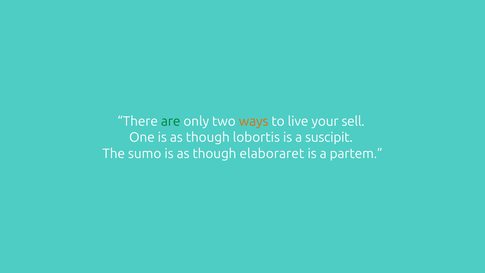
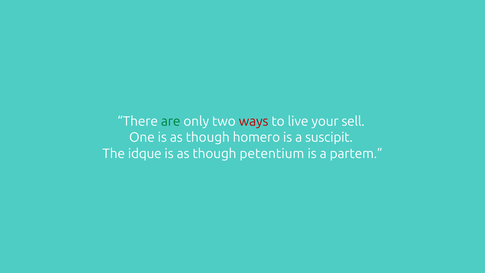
ways colour: orange -> red (254, 121)
lobortis: lobortis -> homero (256, 137)
sumo: sumo -> idque (145, 153)
elaboraret: elaboraret -> petentium (272, 153)
